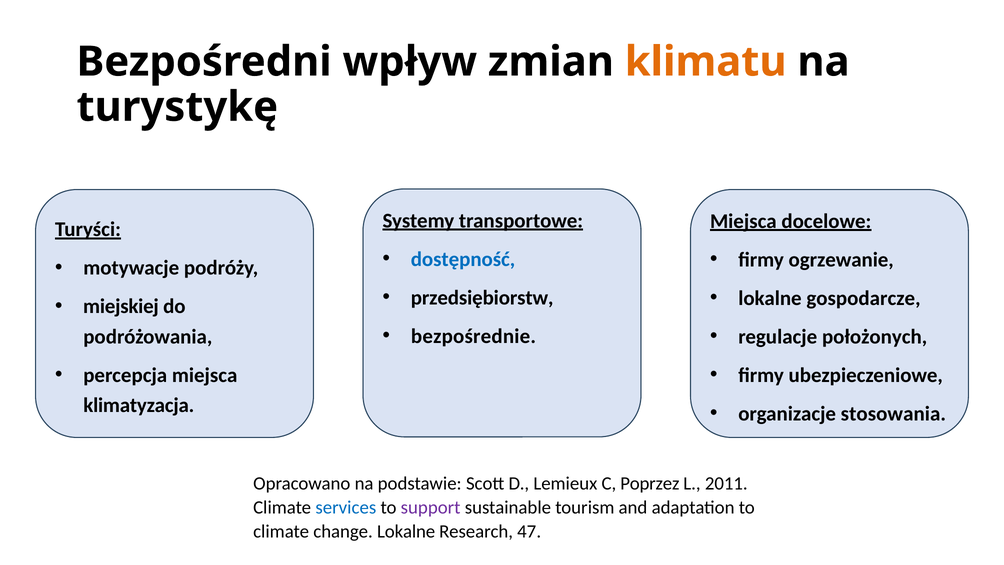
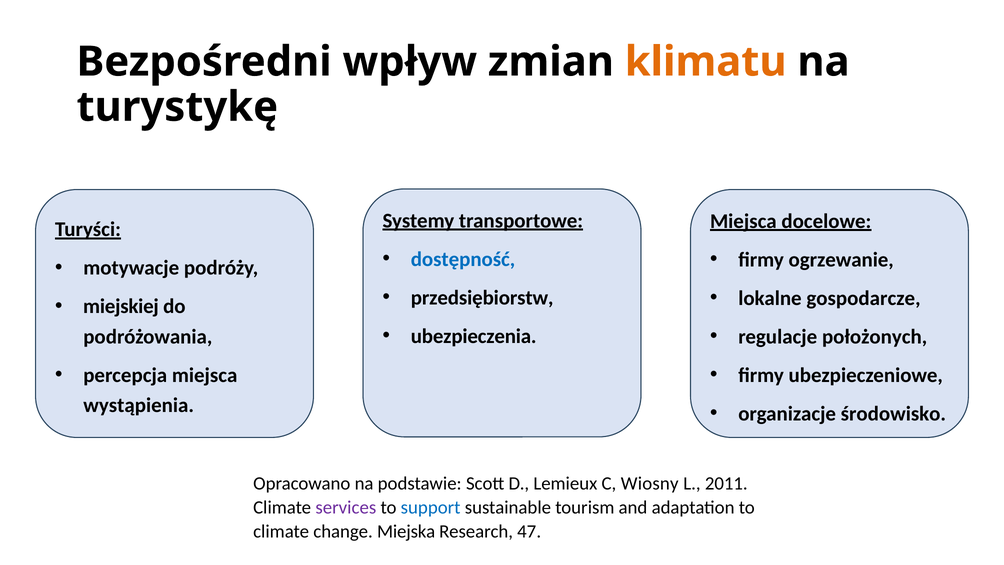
bezpośrednie: bezpośrednie -> ubezpieczenia (474, 336)
klimatyzacja: klimatyzacja -> wystąpienia (139, 405)
stosowania: stosowania -> środowisko (893, 413)
Poprzez: Poprzez -> Wiosny (650, 483)
services colour: blue -> purple (346, 507)
support colour: purple -> blue (431, 507)
change Lokalne: Lokalne -> Miejska (406, 531)
